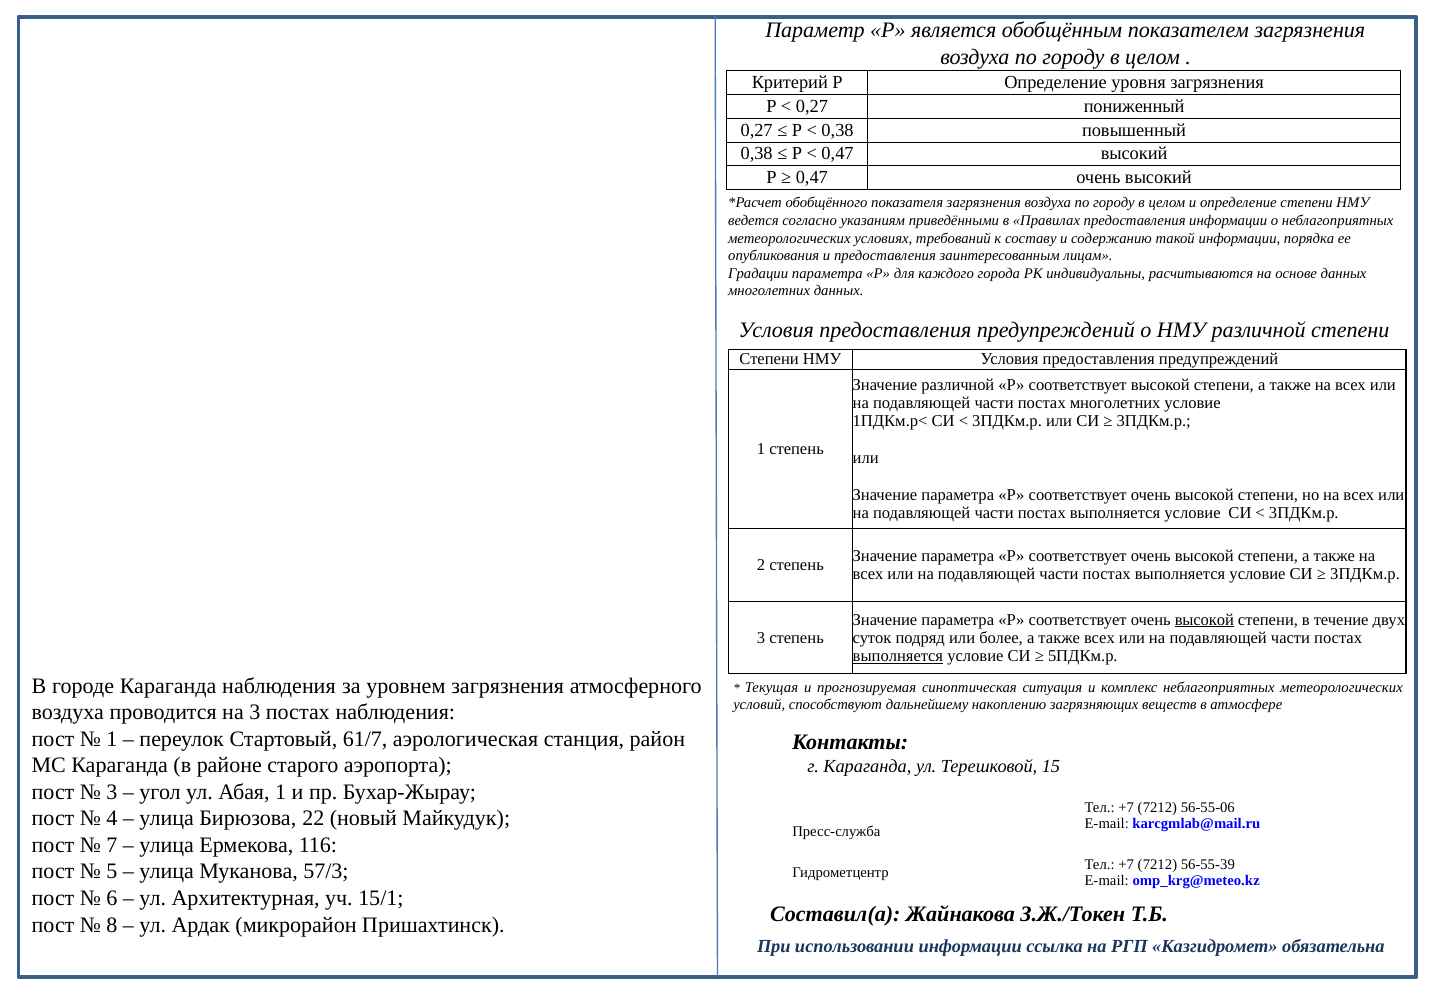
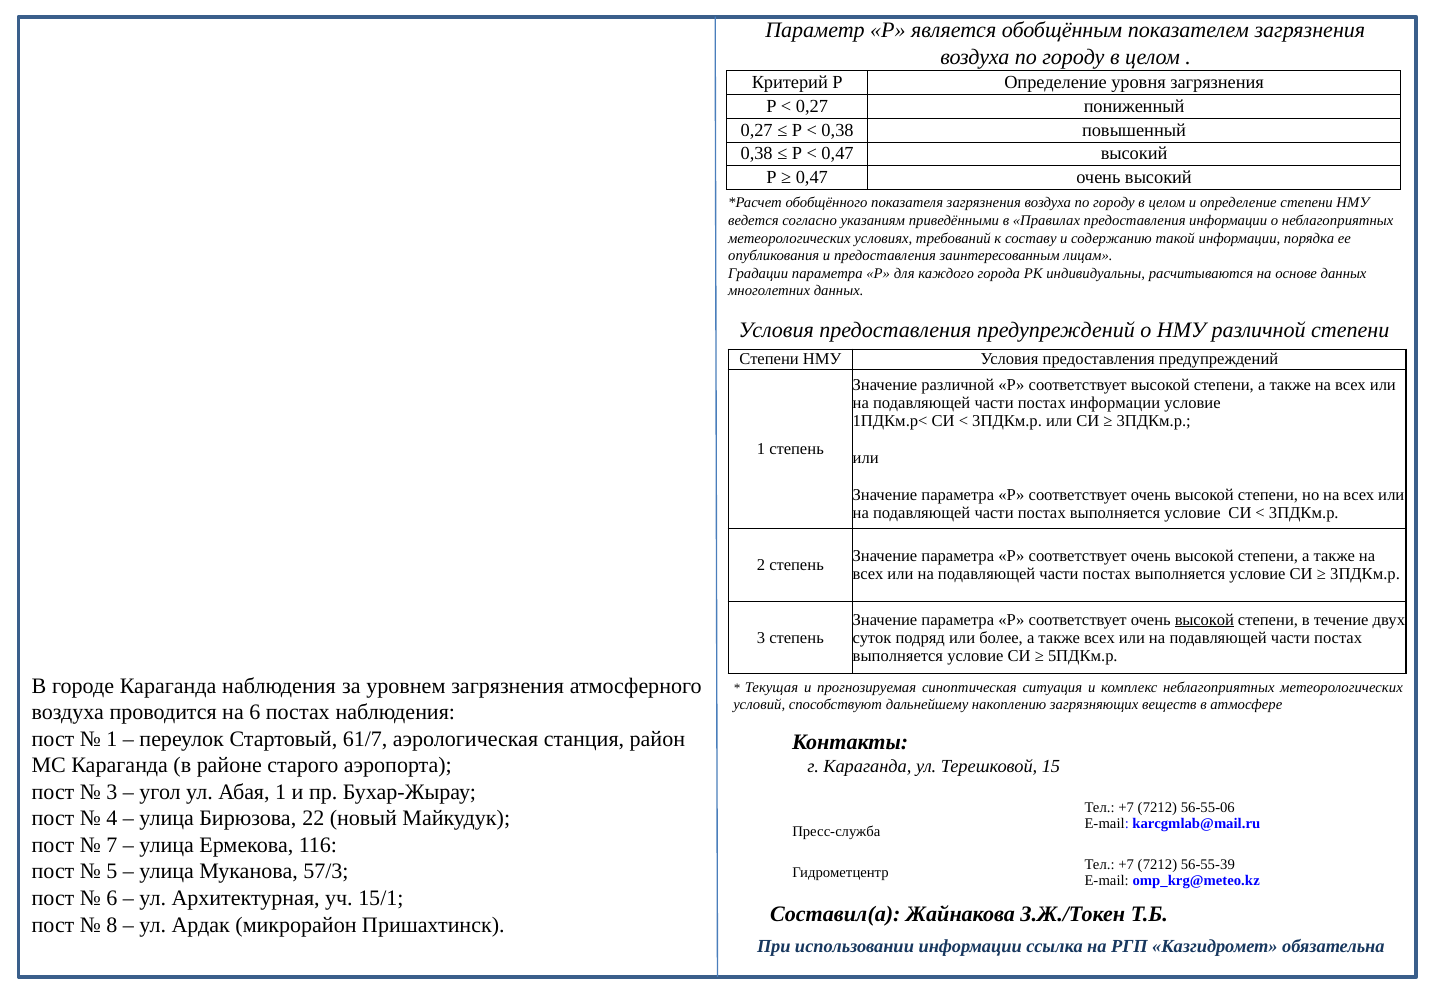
постах многолетних: многолетних -> информации (1115, 403)
выполняется underline: present -> none (898, 656)
на 3: 3 -> 6 (255, 712)
